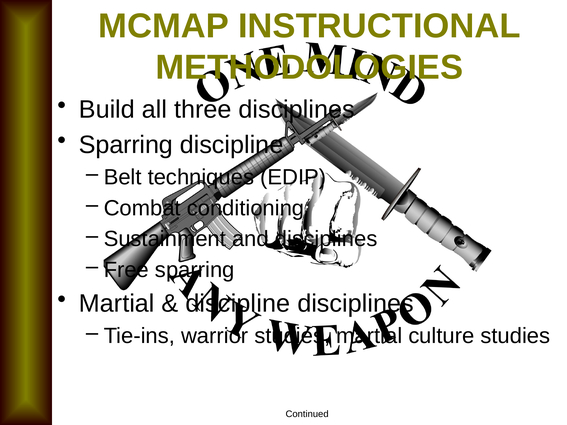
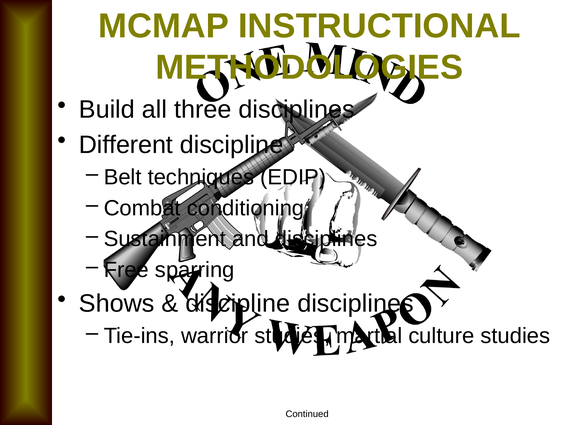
Sparring: Sparring -> Different (126, 145)
Martial: Martial -> Shows (117, 304)
